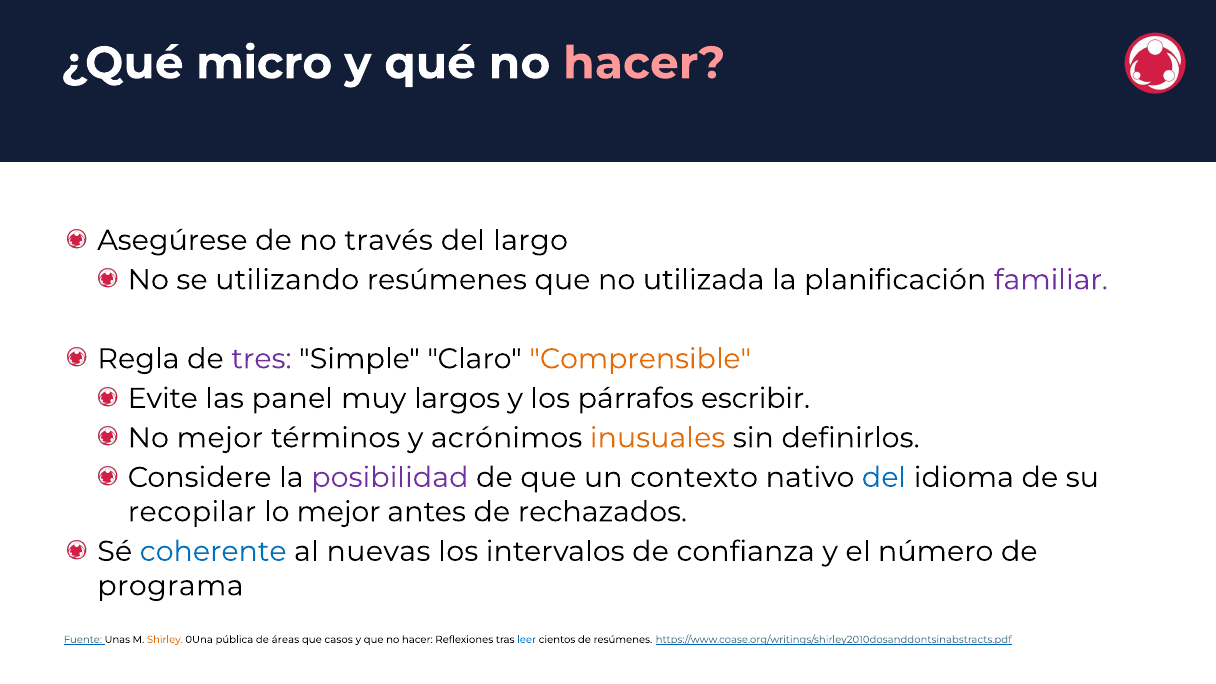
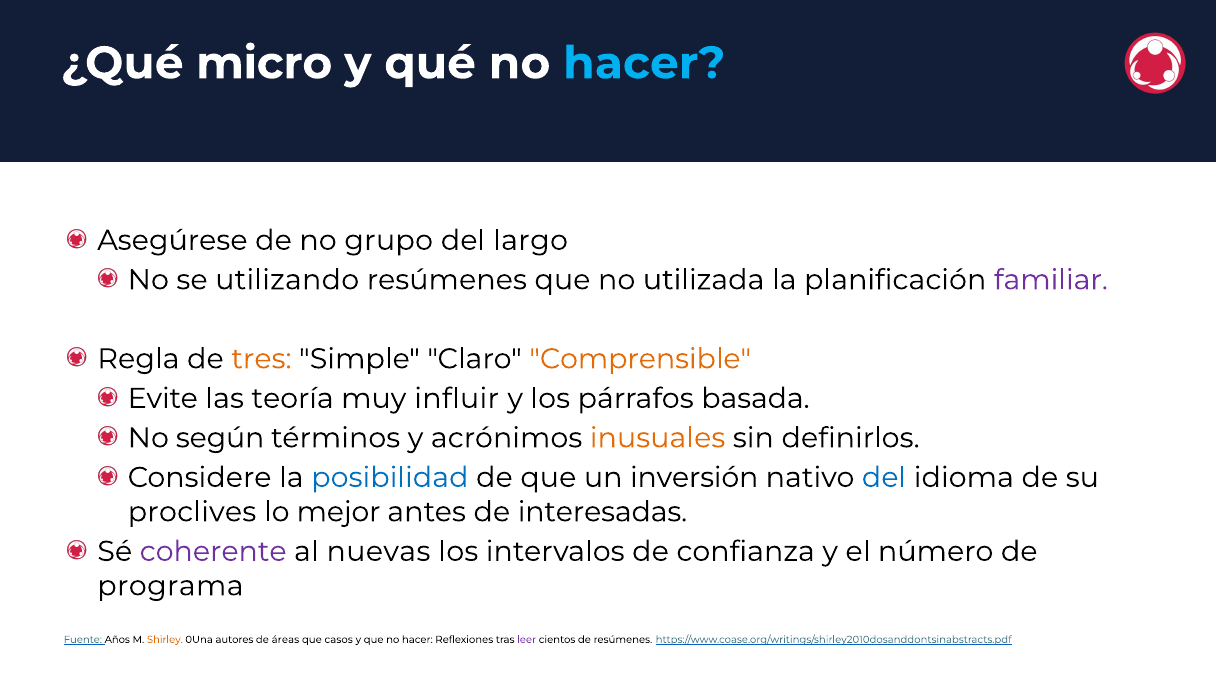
hacer colour: pink -> light blue (644, 63)
través: través -> grupo (389, 240)
tres colour: purple -> orange (261, 359)
panel: panel -> teoría (293, 398)
largos: largos -> influir (457, 398)
escribir: escribir -> basada (755, 398)
No mejor: mejor -> según (220, 438)
posibilidad colour: purple -> blue (390, 477)
contexto: contexto -> inversión (694, 477)
recopilar: recopilar -> proclives (192, 512)
rechazados: rechazados -> interesadas (602, 512)
coherente colour: blue -> purple (213, 551)
Unas: Unas -> Años (117, 640)
pública: pública -> autores (234, 640)
leer colour: blue -> purple (527, 640)
